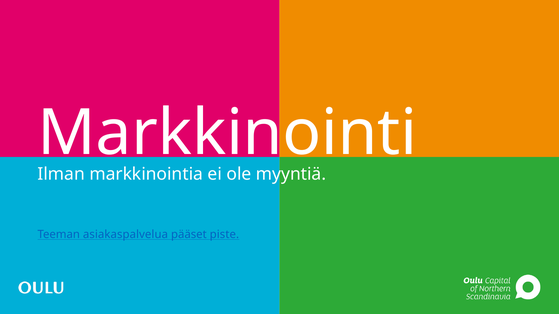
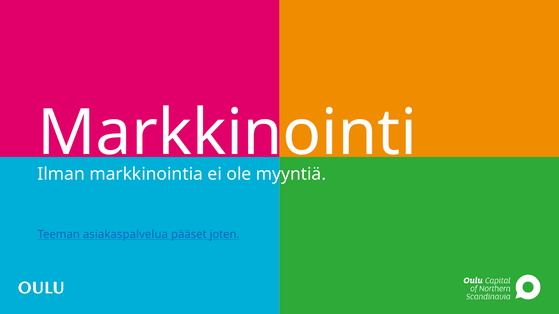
piste: piste -> joten (224, 235)
